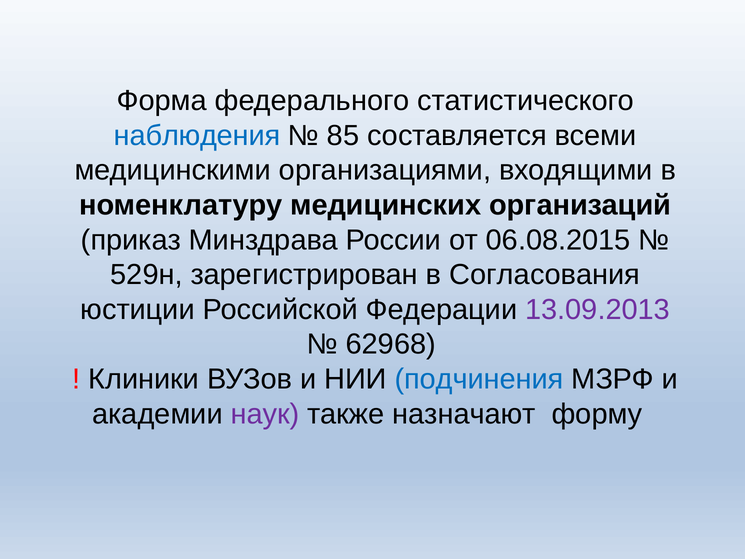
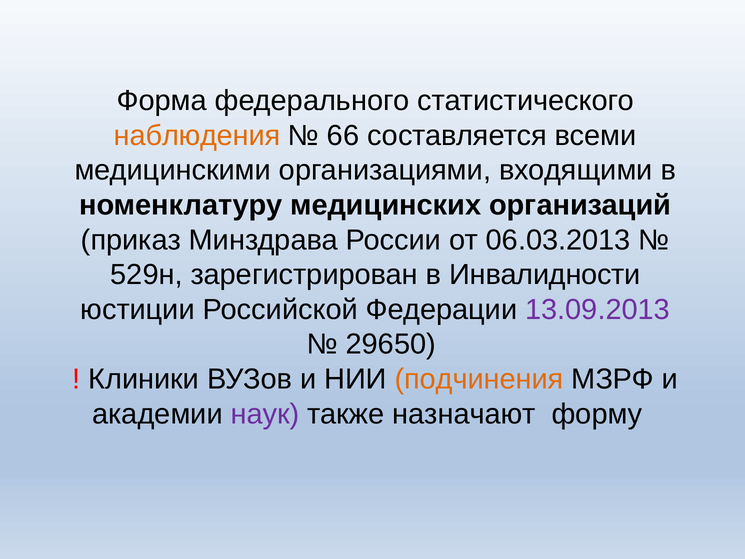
наблюдения colour: blue -> orange (197, 136)
85: 85 -> 66 (343, 136)
06.08.2015: 06.08.2015 -> 06.03.2013 (558, 240)
Согласования: Согласования -> Инвалидности (545, 275)
62968: 62968 -> 29650 (391, 344)
подчинения colour: blue -> orange (479, 379)
